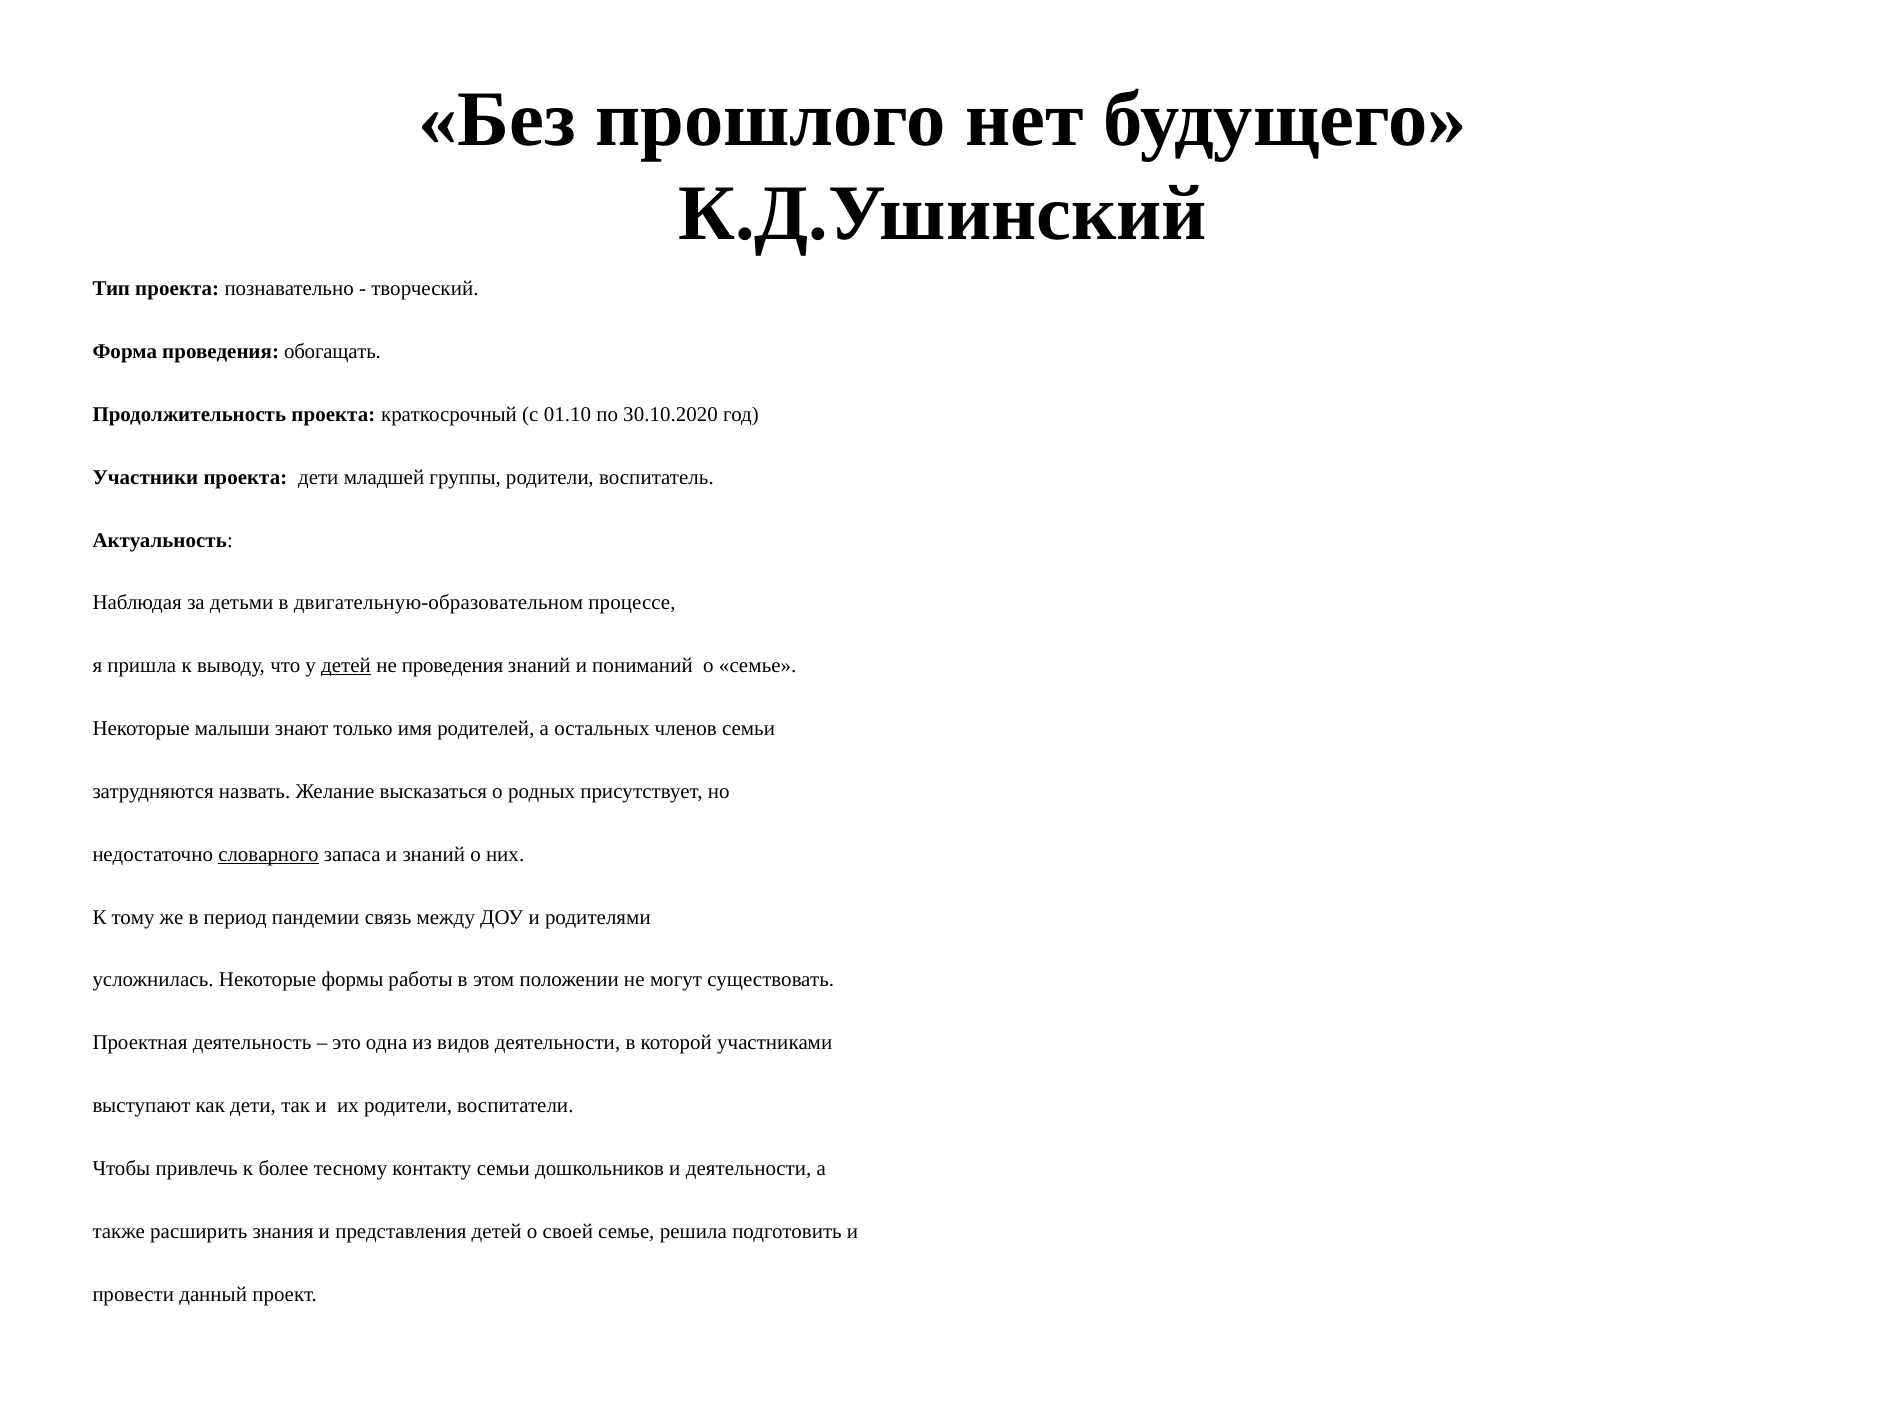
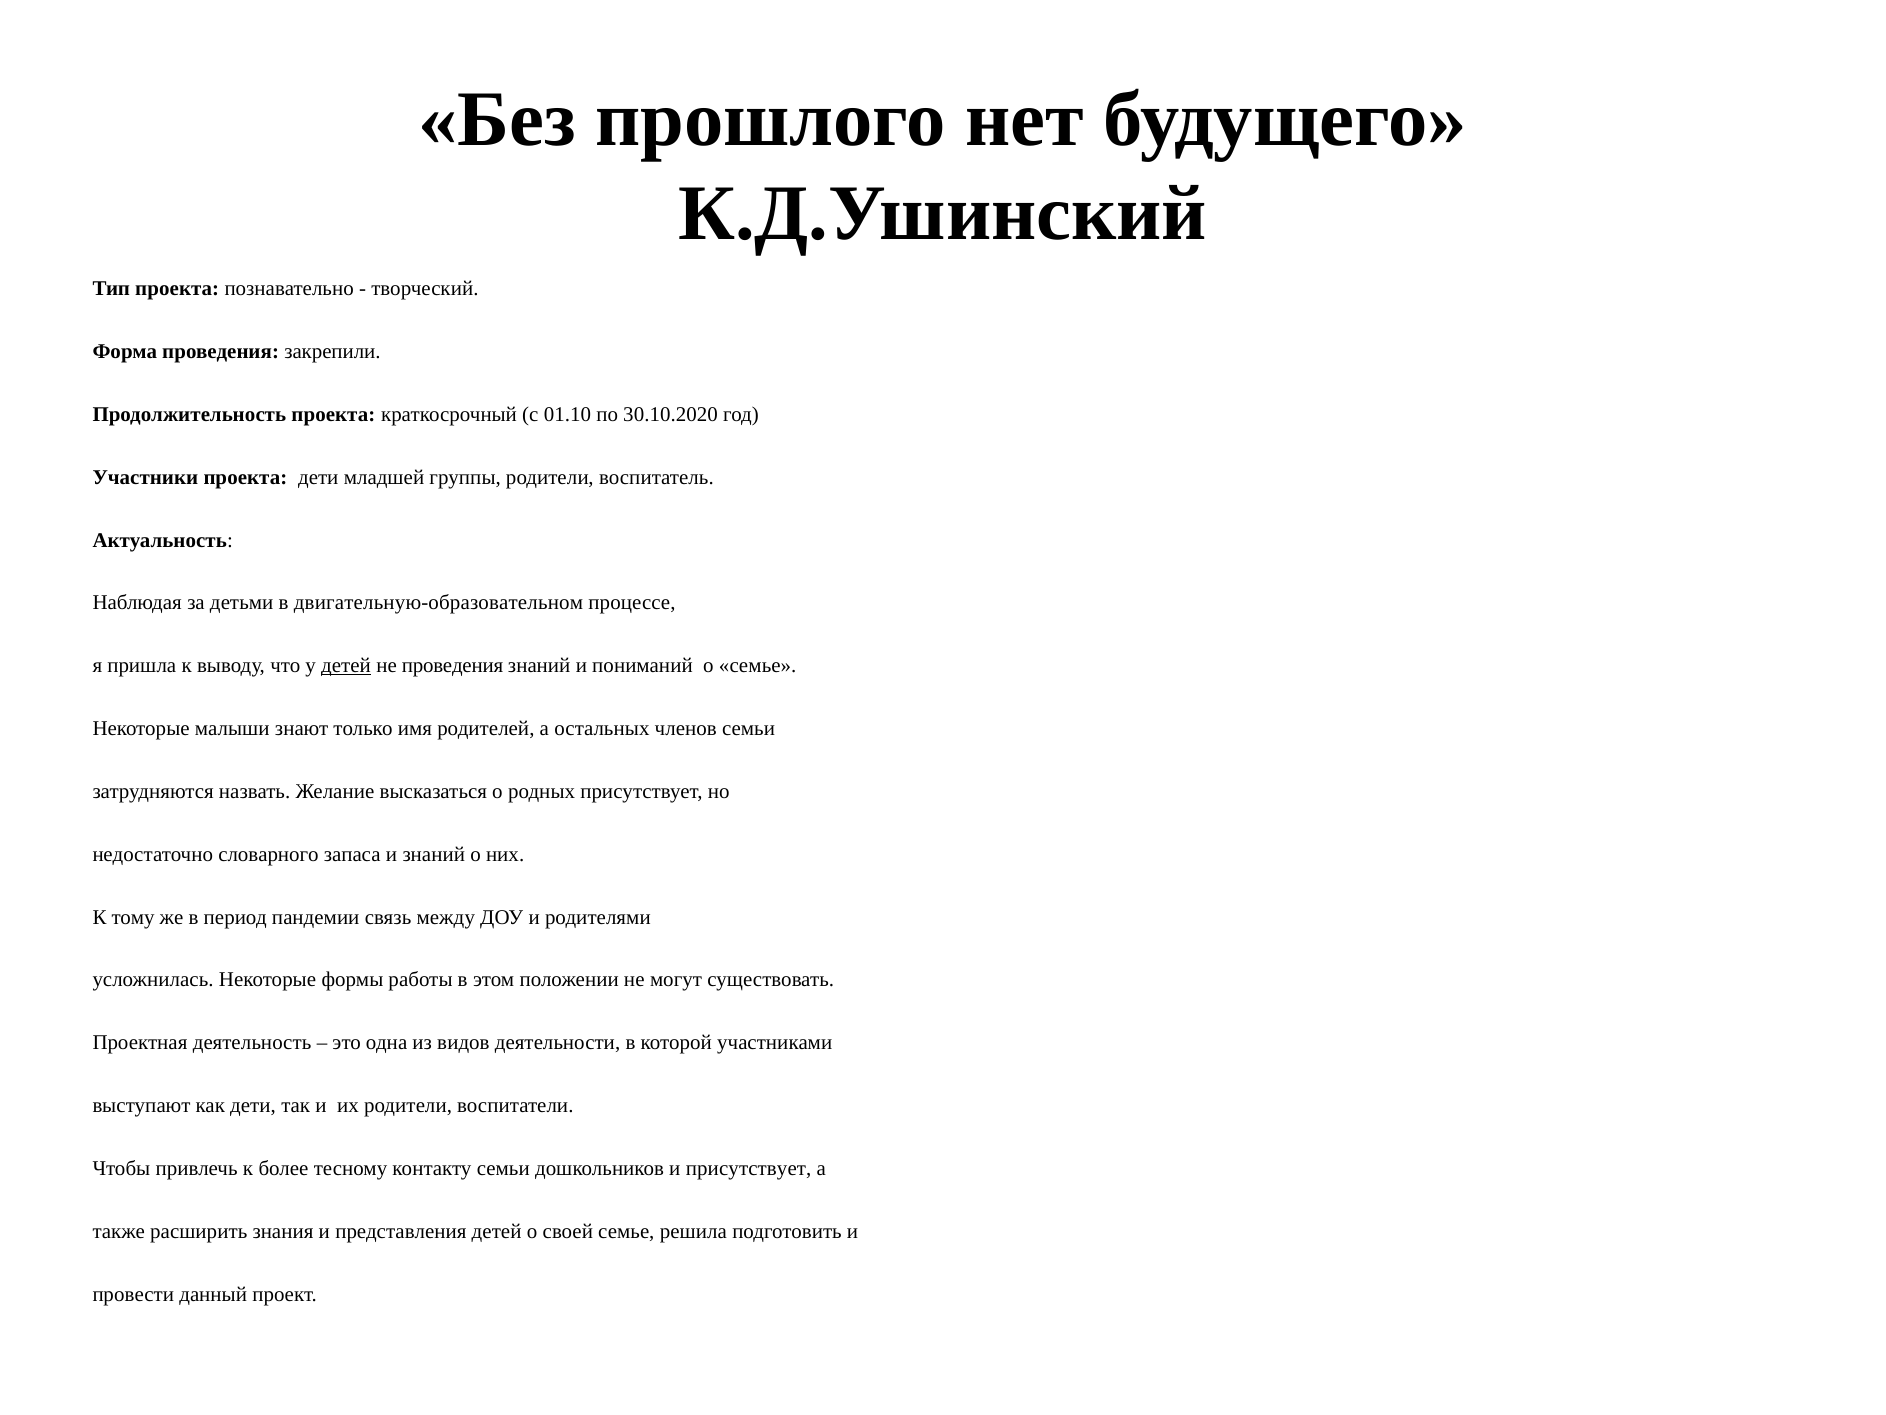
обогащать: обогащать -> закрепили (332, 352)
словарного underline: present -> none (268, 854)
и деятельности: деятельности -> присутствует (749, 1168)
